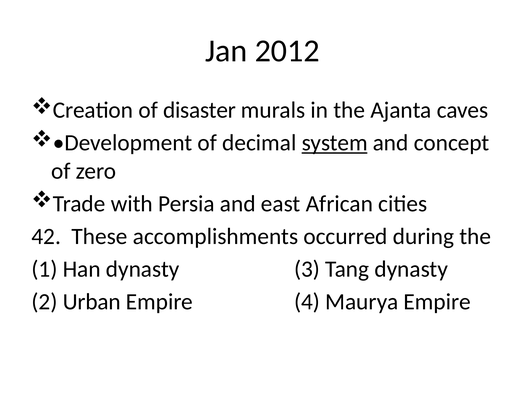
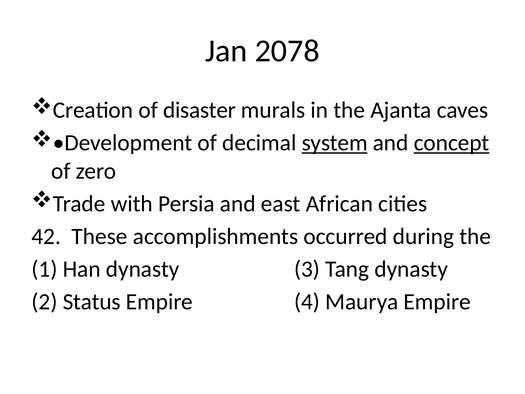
2012: 2012 -> 2078 (287, 51)
concept underline: none -> present (452, 143)
Urban: Urban -> Status (92, 302)
